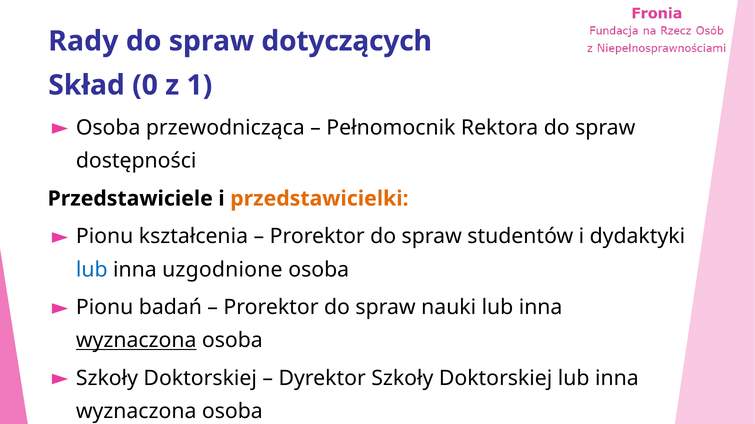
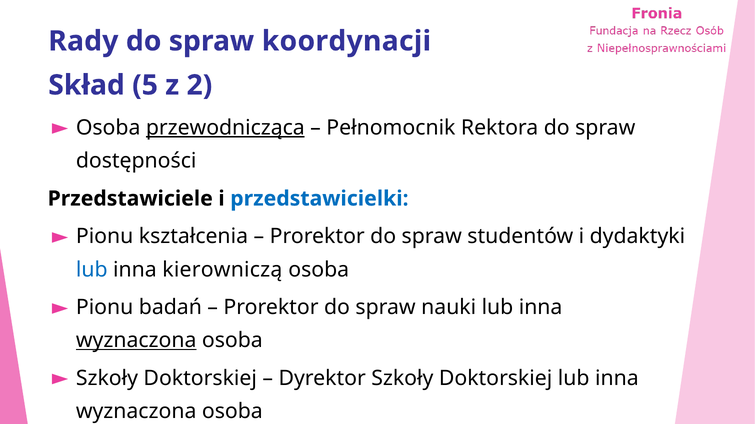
dotyczących: dotyczących -> koordynacji (346, 41)
0: 0 -> 5 (145, 85)
1: 1 -> 2 (199, 85)
przewodnicząca underline: none -> present (225, 128)
przedstawicielki colour: orange -> blue (319, 199)
uzgodnione: uzgodnione -> kierowniczą (222, 270)
